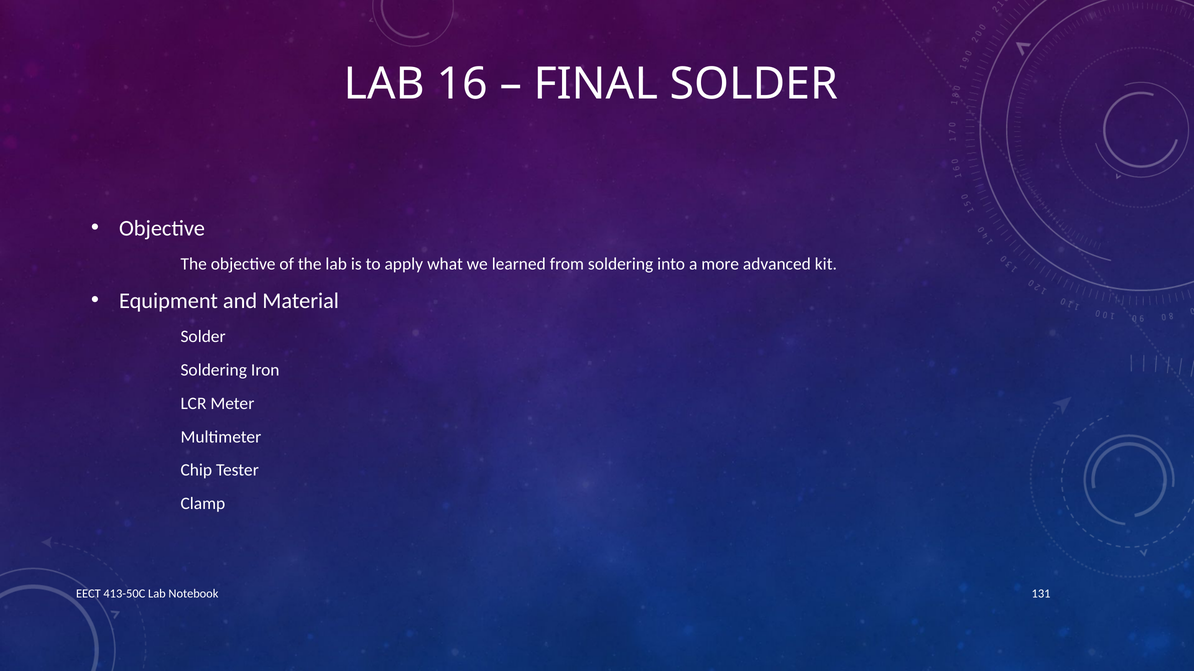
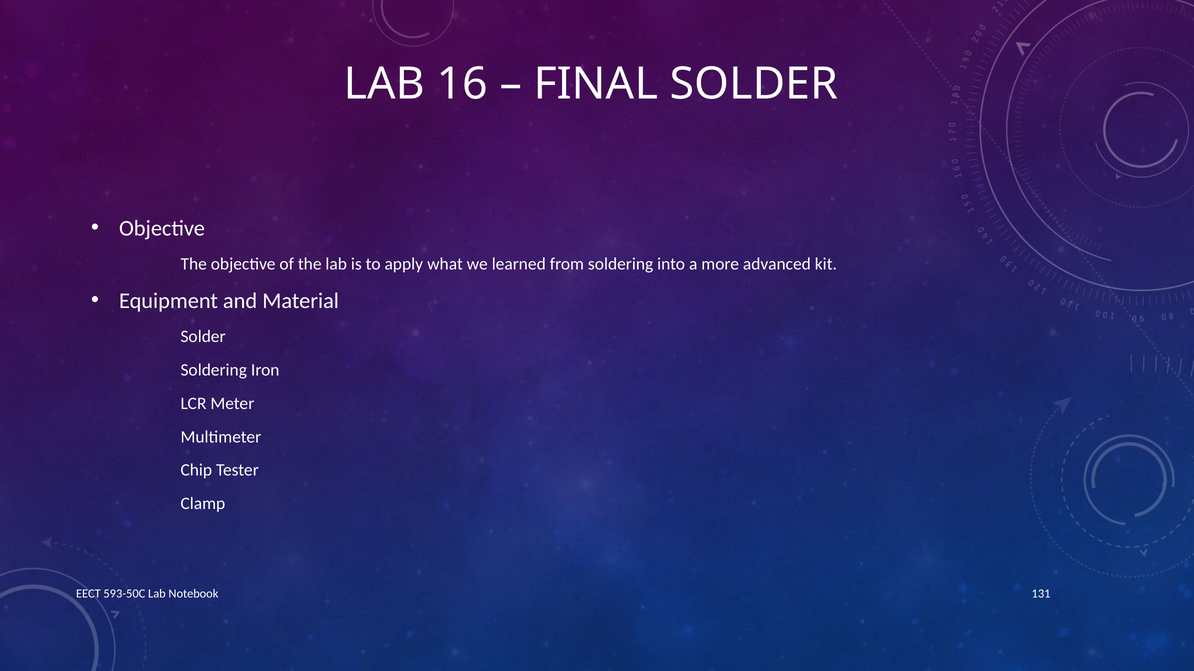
413-50C: 413-50C -> 593-50C (124, 594)
